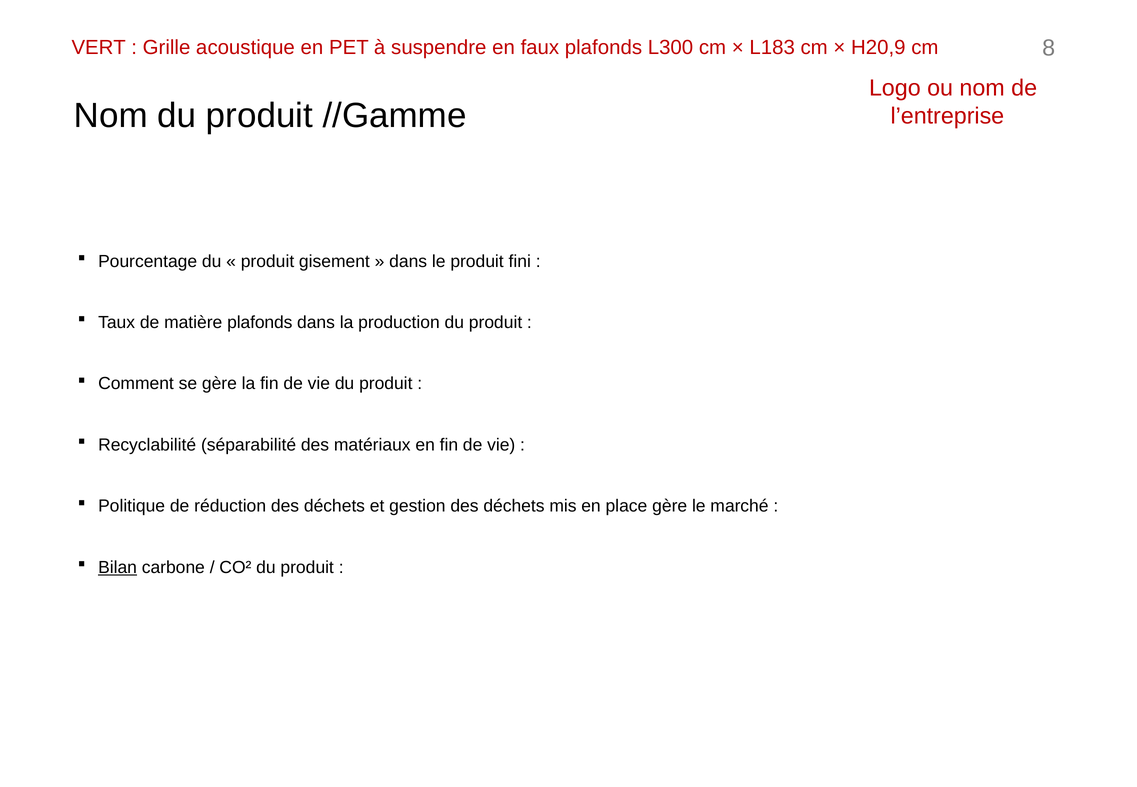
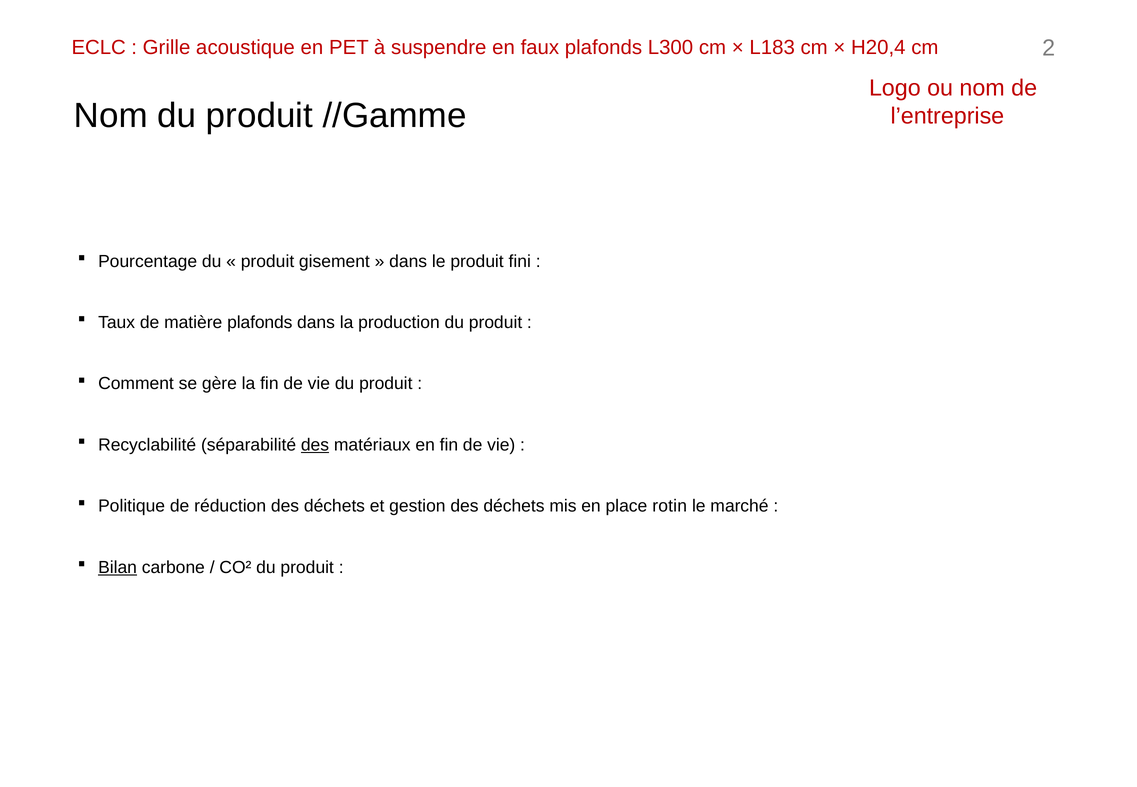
VERT: VERT -> ECLC (99, 48)
H20,9: H20,9 -> H20,4 (878, 48)
8: 8 -> 2 (1049, 48)
des underline: none -> present (315, 445)
place gère: gère -> rotin (670, 506)
